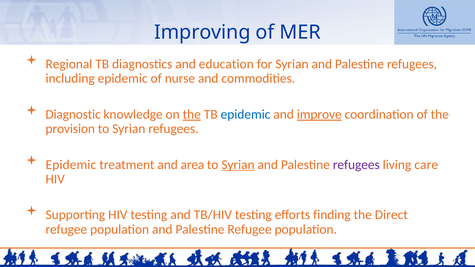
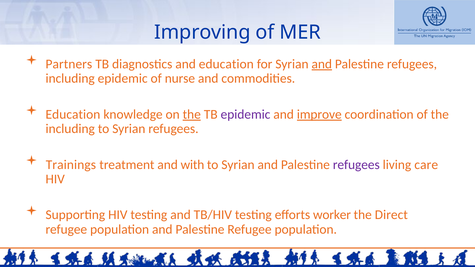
Regional: Regional -> Partners (69, 64)
and underline: none -> present (322, 64)
Diagnostic: Diagnostic -> Education (73, 114)
epidemic colour: blue -> purple (246, 114)
provision: provision -> including (70, 129)
Epidemic: Epidemic -> Trainings (71, 165)
area: area -> with (192, 165)
Syrian underline: present -> none (238, 165)
finding: finding -> worker (332, 215)
